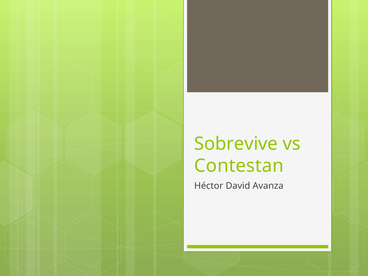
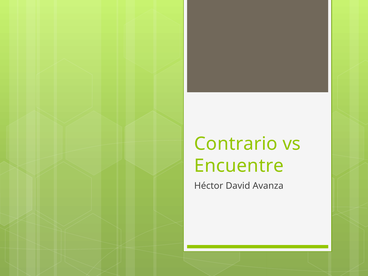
Sobrevive: Sobrevive -> Contrario (236, 144)
Contestan: Contestan -> Encuentre (239, 166)
